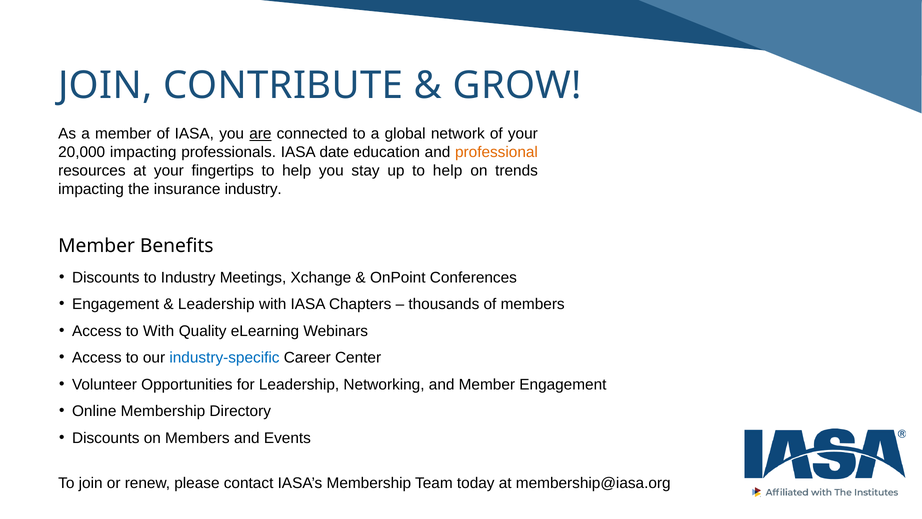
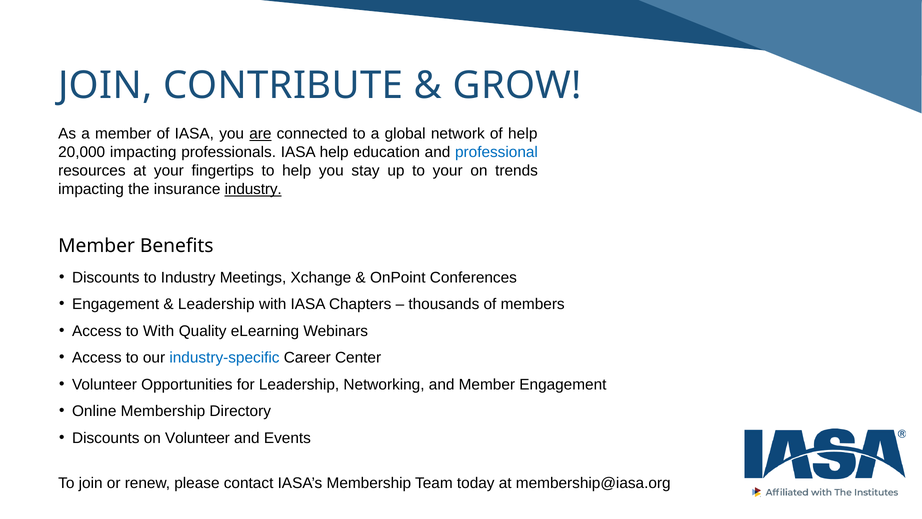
of your: your -> help (523, 134)
IASA date: date -> help (334, 152)
professional colour: orange -> blue (496, 152)
up to help: help -> your (448, 171)
industry underline: none -> present (253, 189)
on Members: Members -> Volunteer (197, 438)
